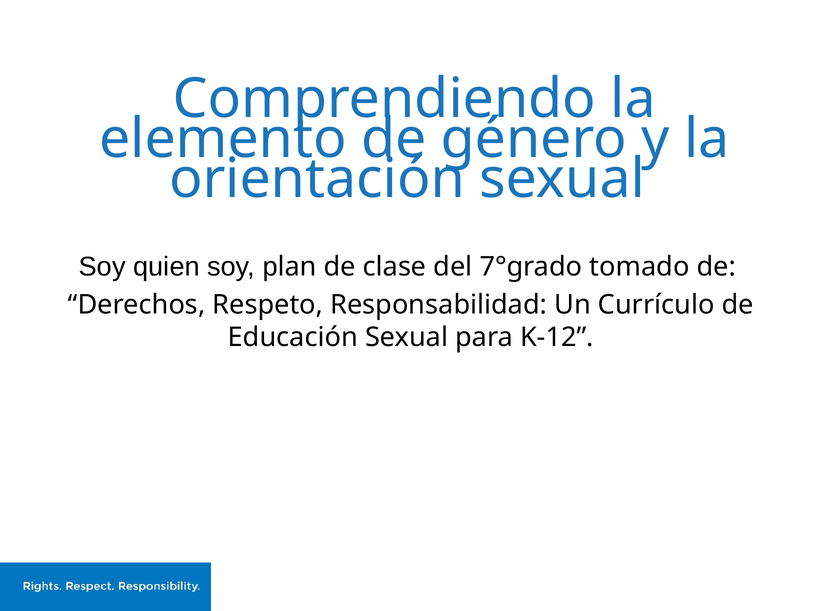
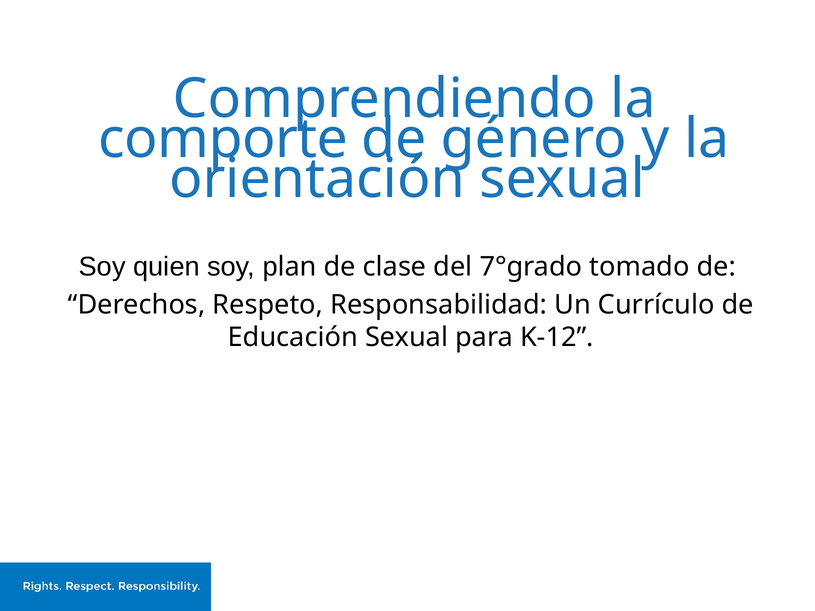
elemento: elemento -> comporte (223, 139)
